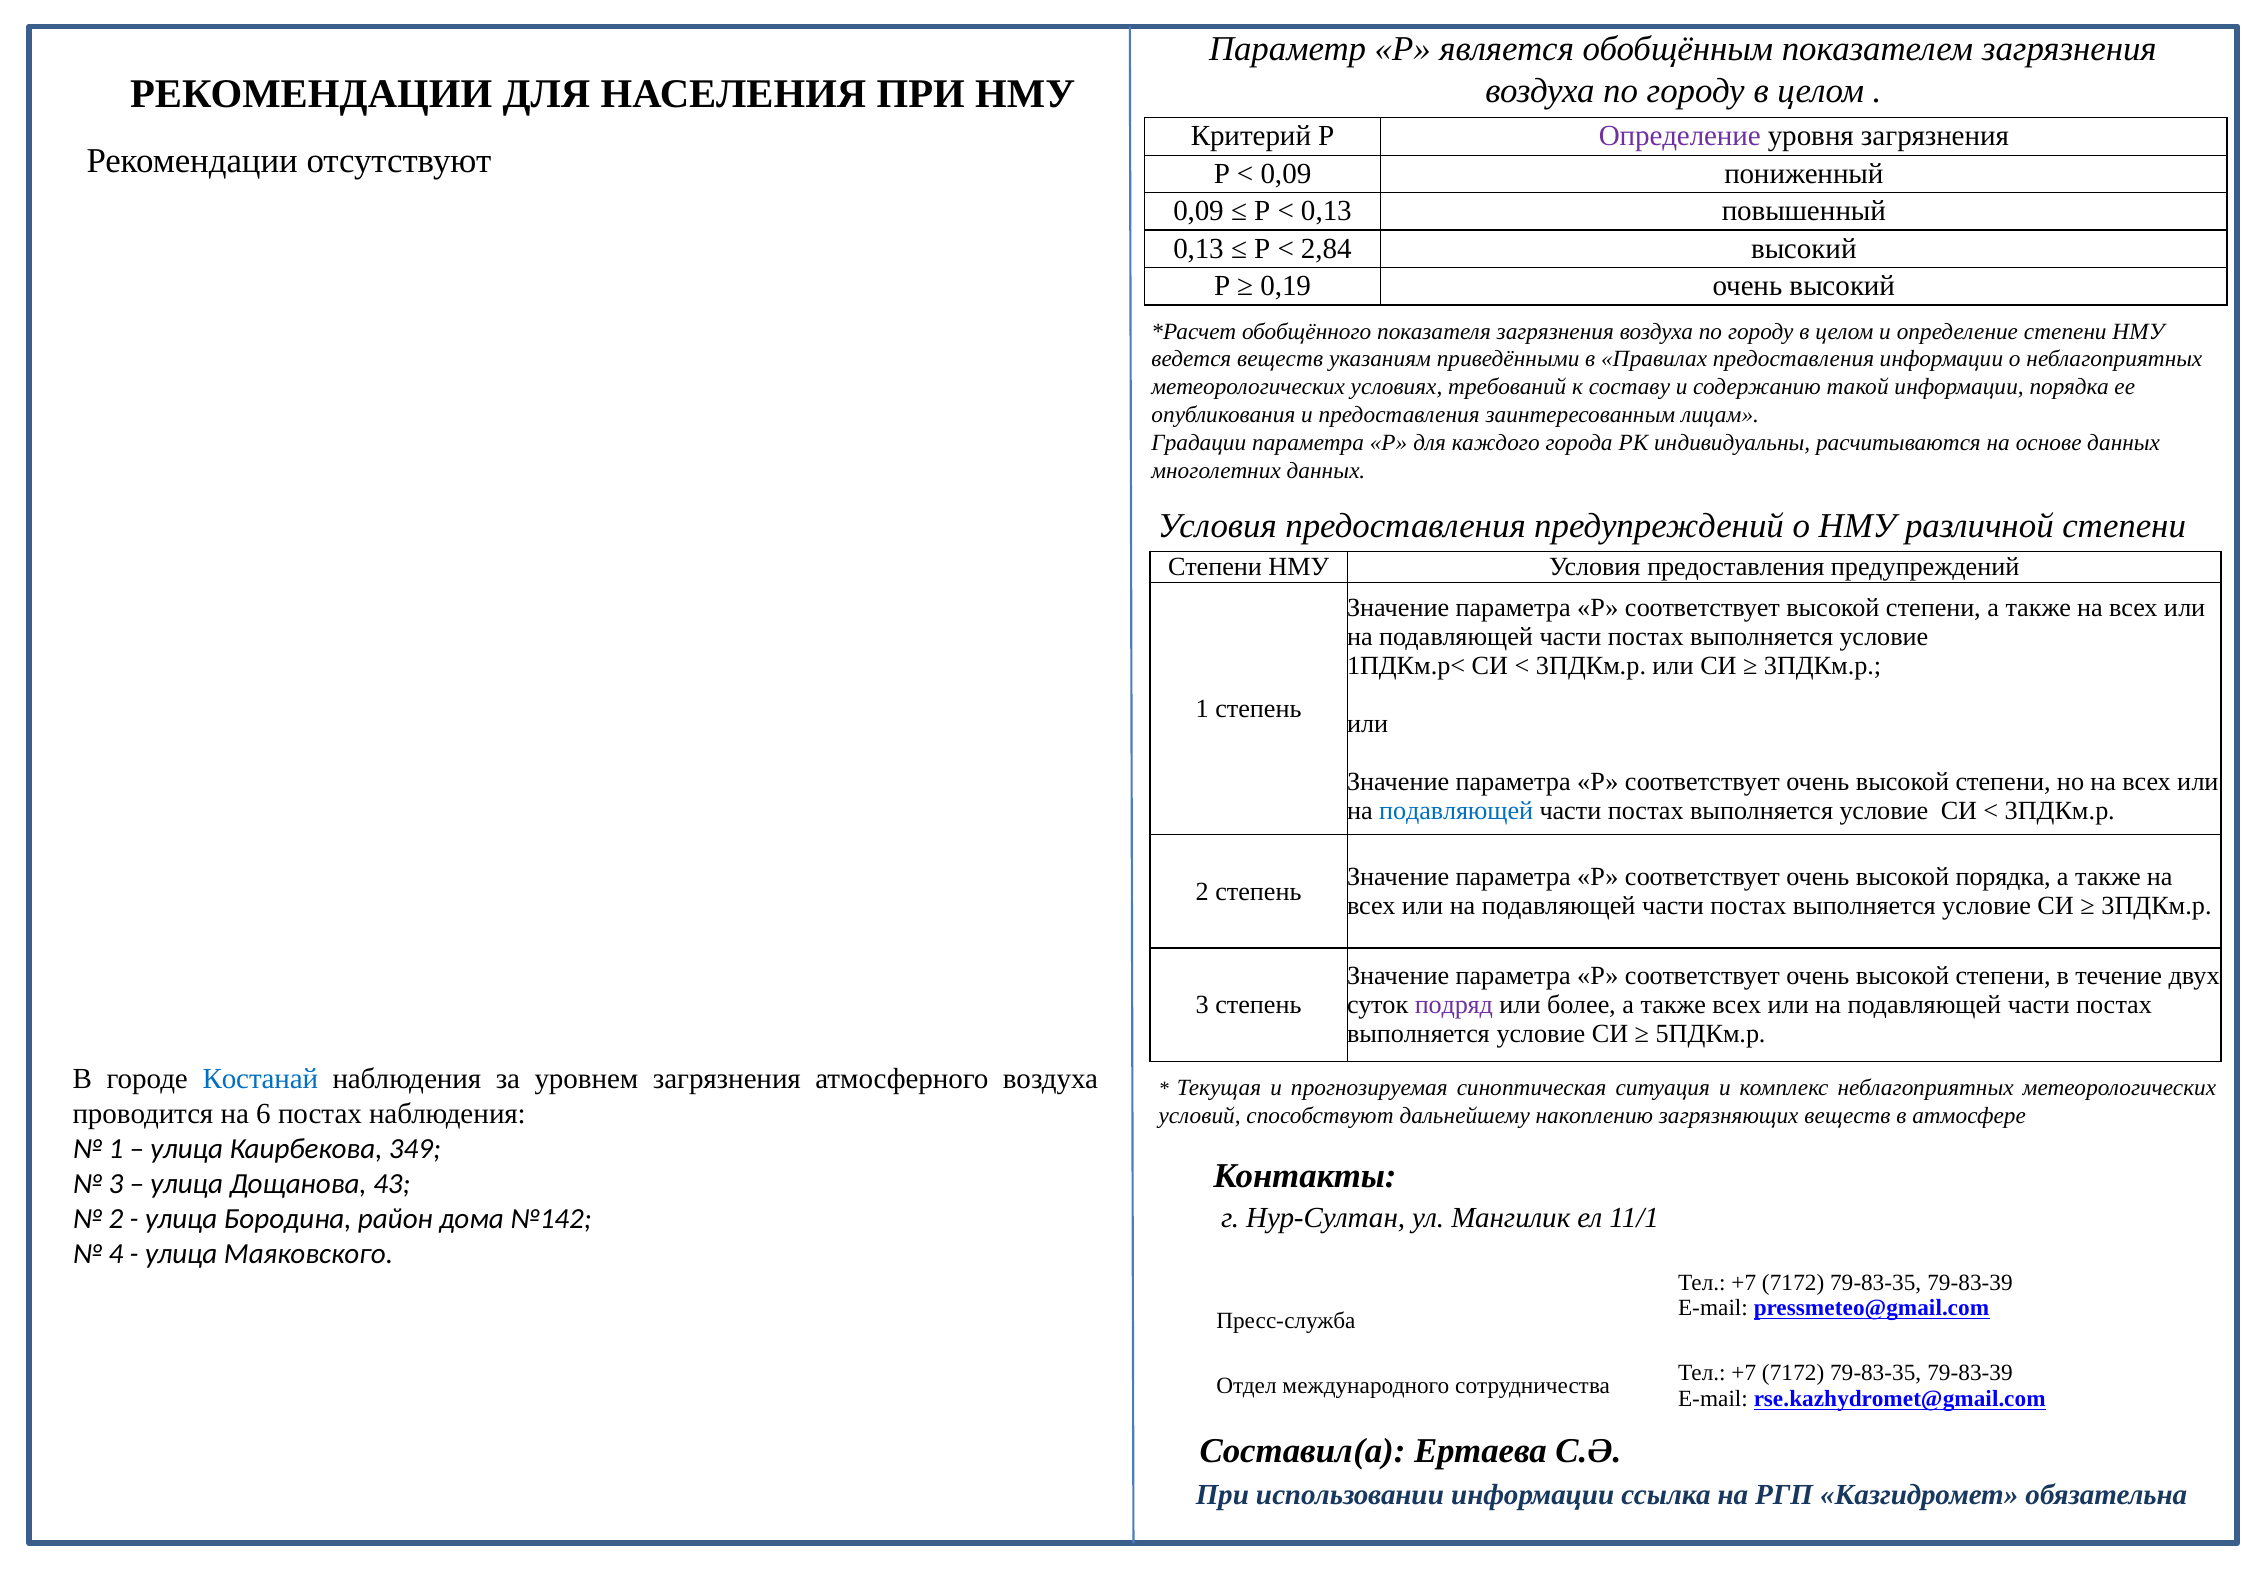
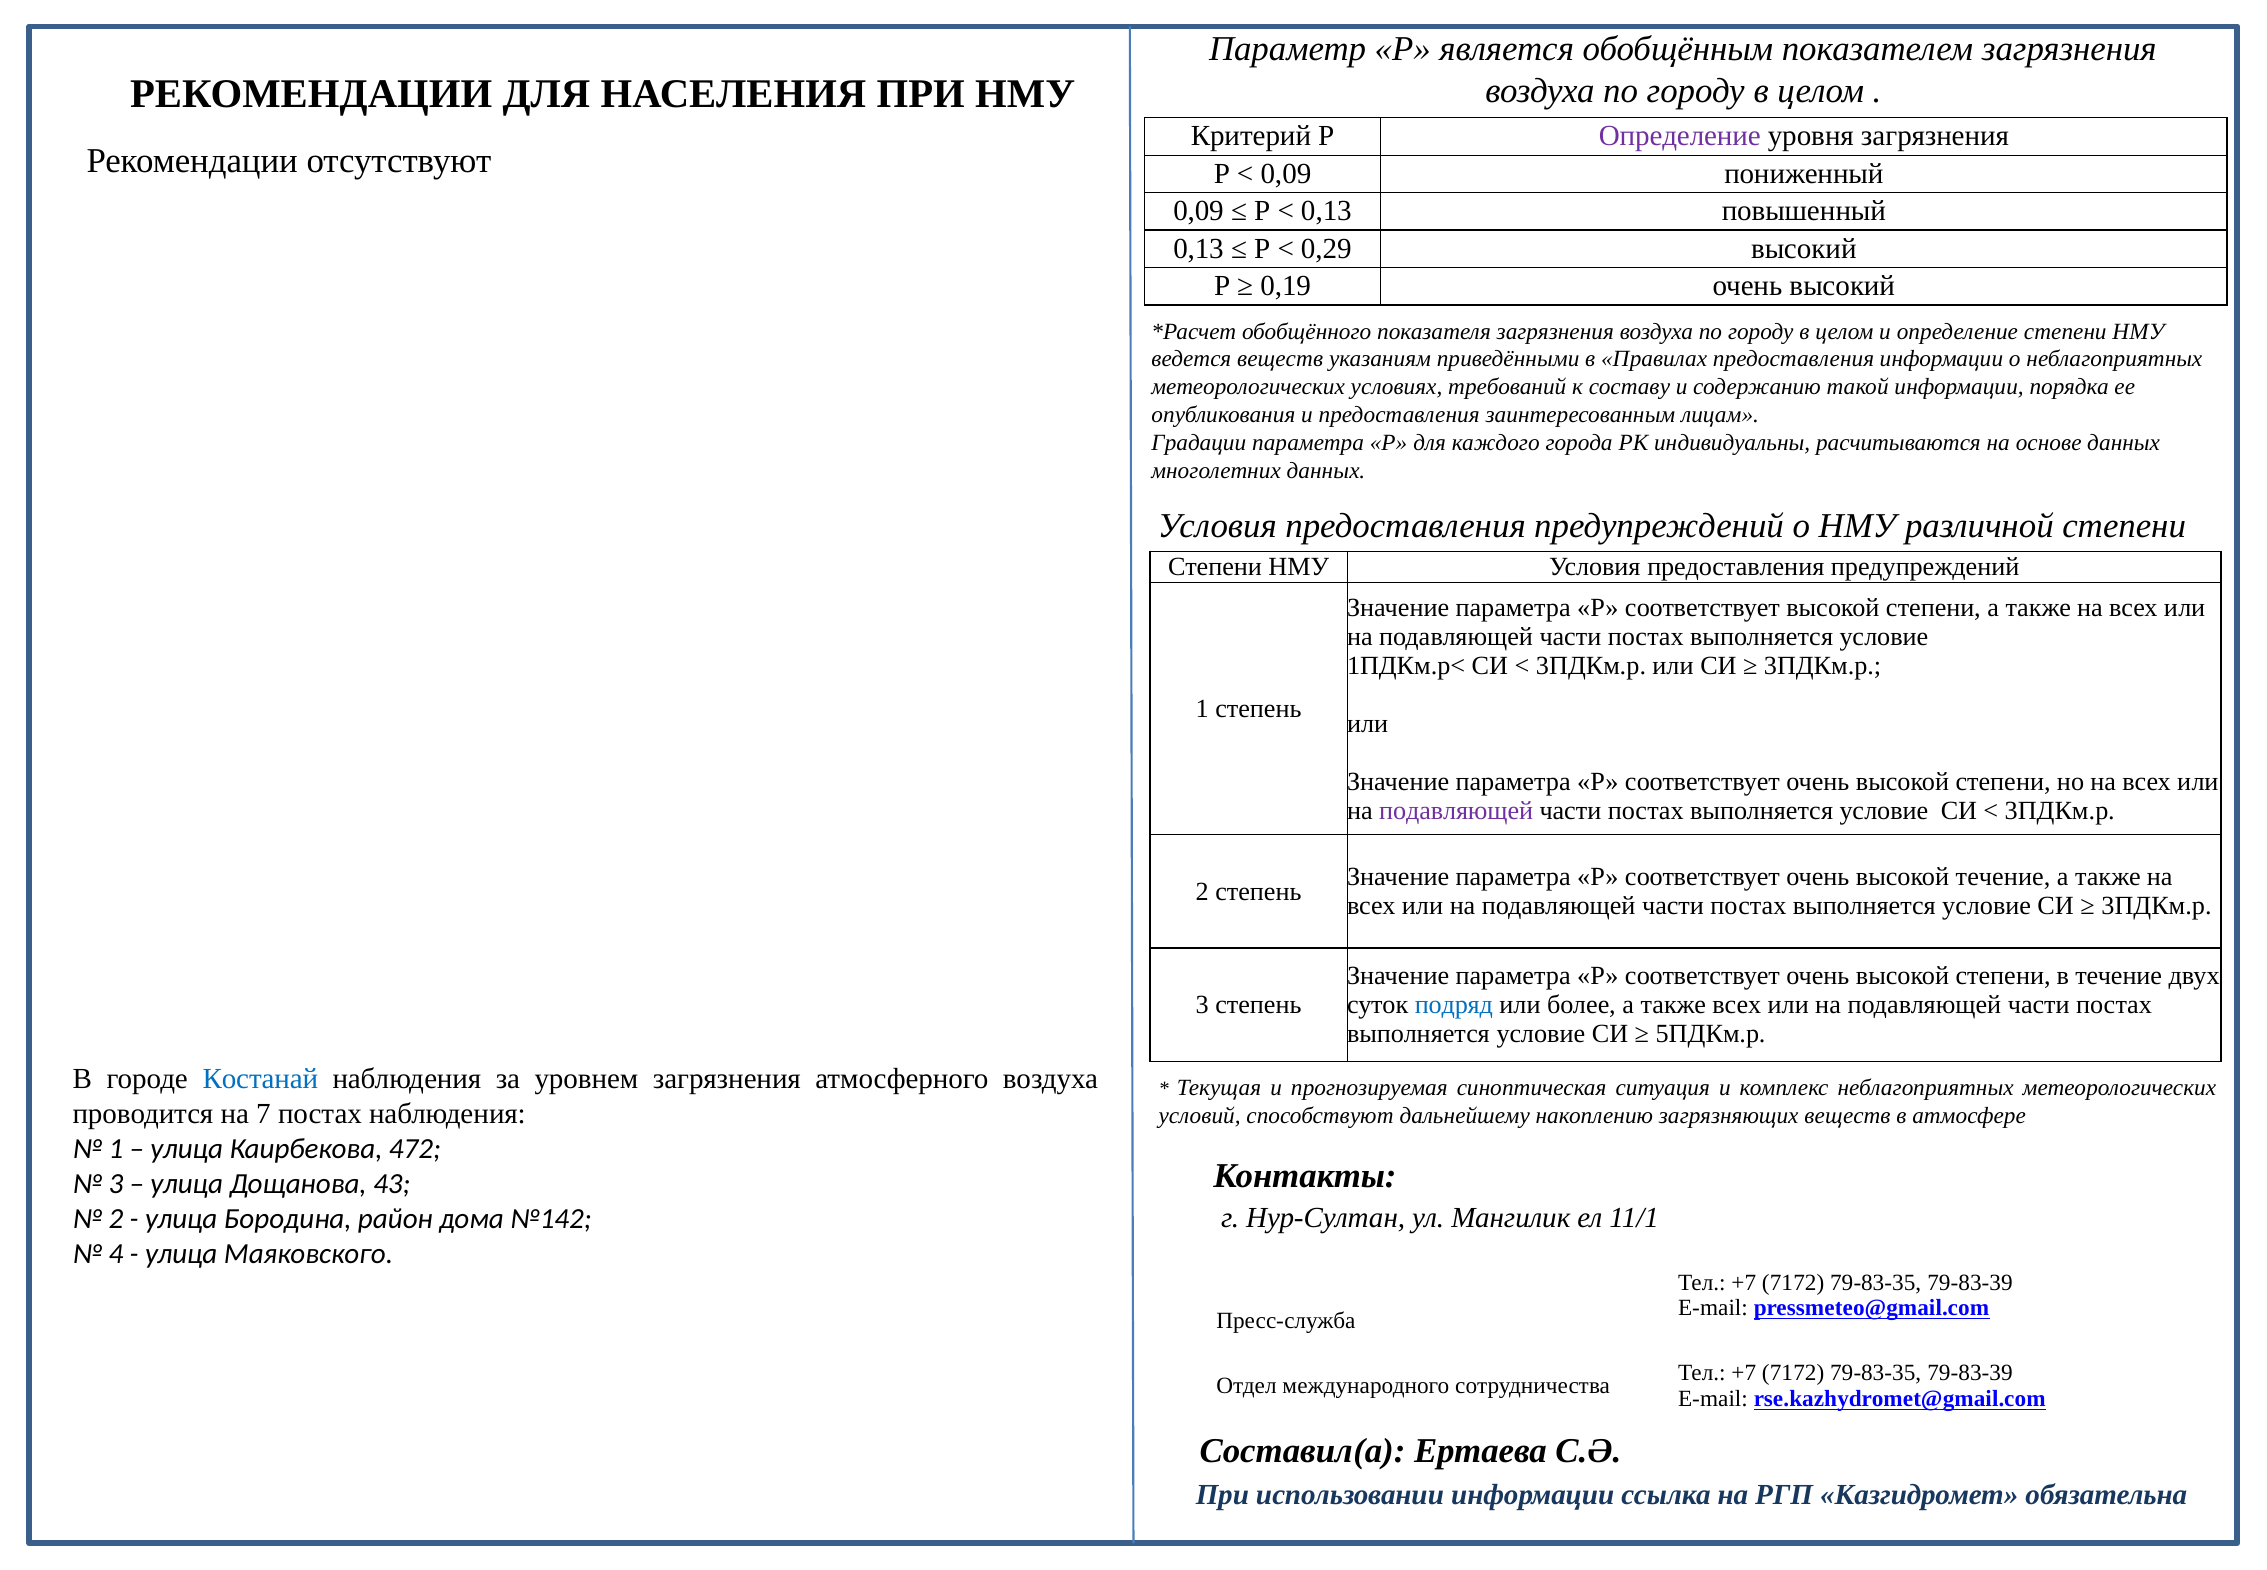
2,84: 2,84 -> 0,29 (1326, 248)
подавляющей colour: blue -> purple (1456, 810)
высокой порядка: порядка -> течение (2003, 877)
подряд colour: purple -> blue (1454, 1005)
6: 6 -> 7 (263, 1113)
349: 349 -> 472 (415, 1148)
